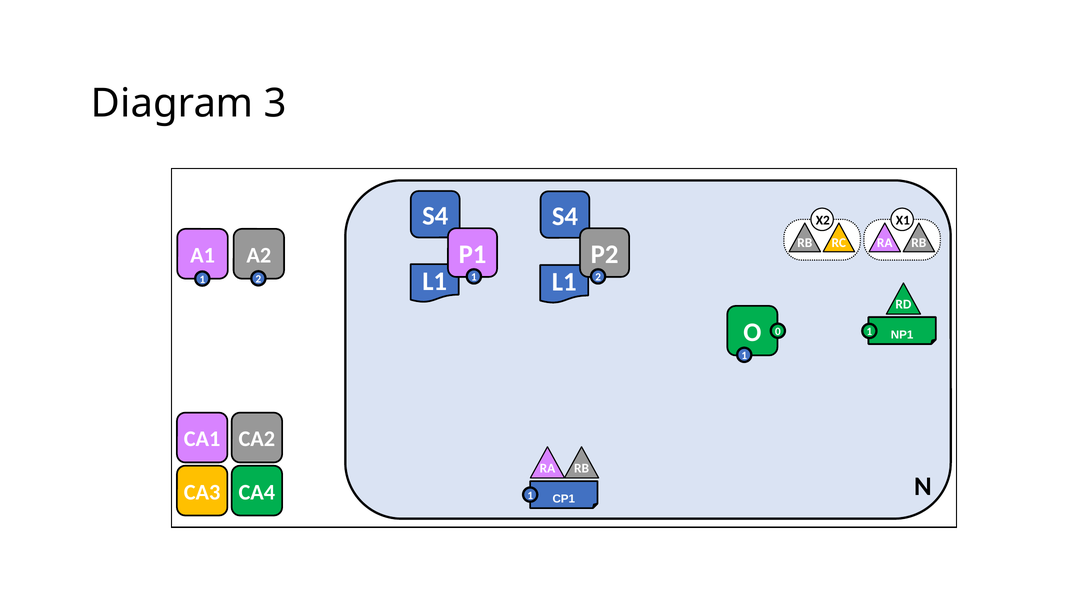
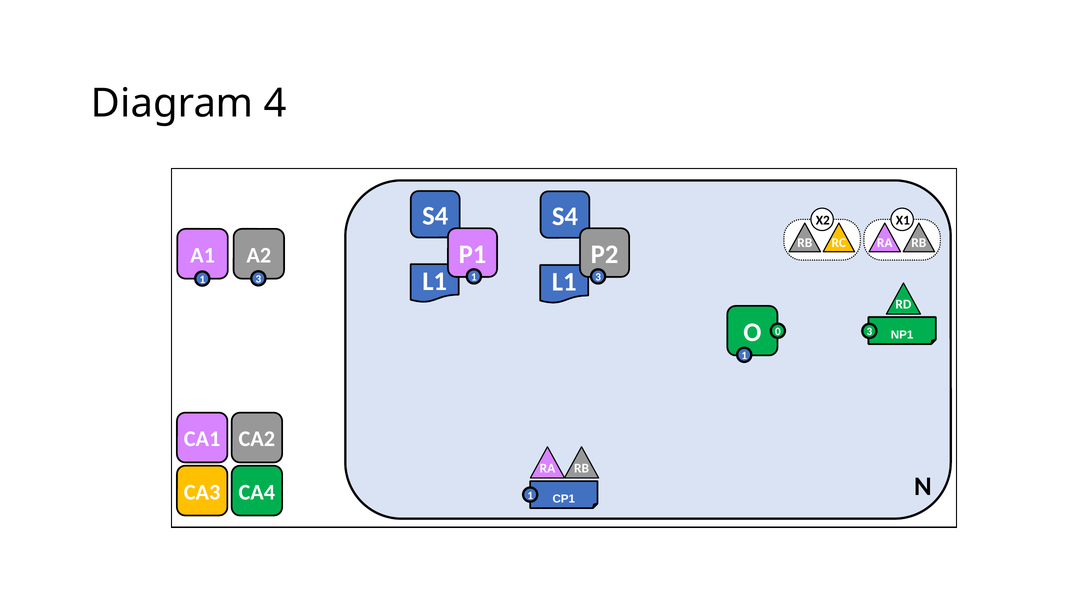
3: 3 -> 4 (275, 103)
2: 2 -> 3 (598, 277)
2: 2 -> 3 (258, 279)
0 1: 1 -> 3 (869, 332)
